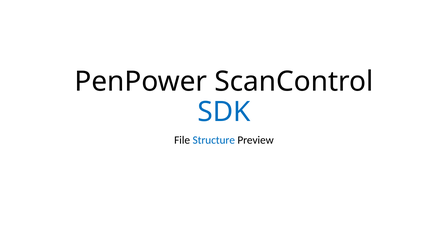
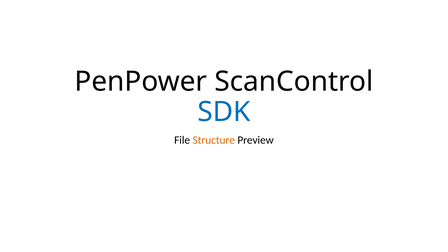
Structure colour: blue -> orange (214, 140)
